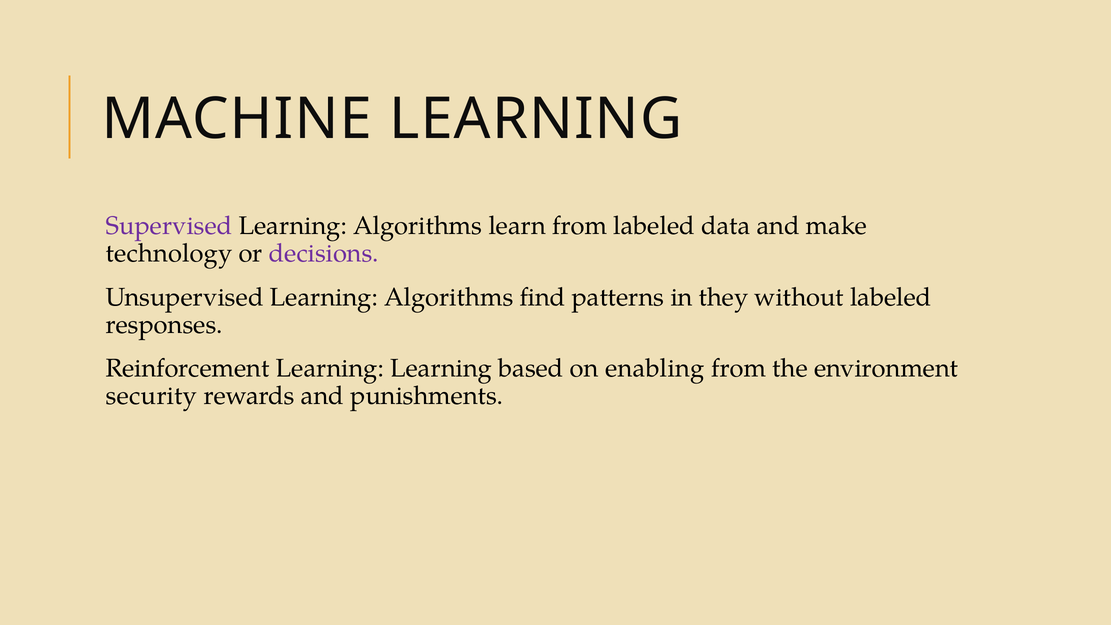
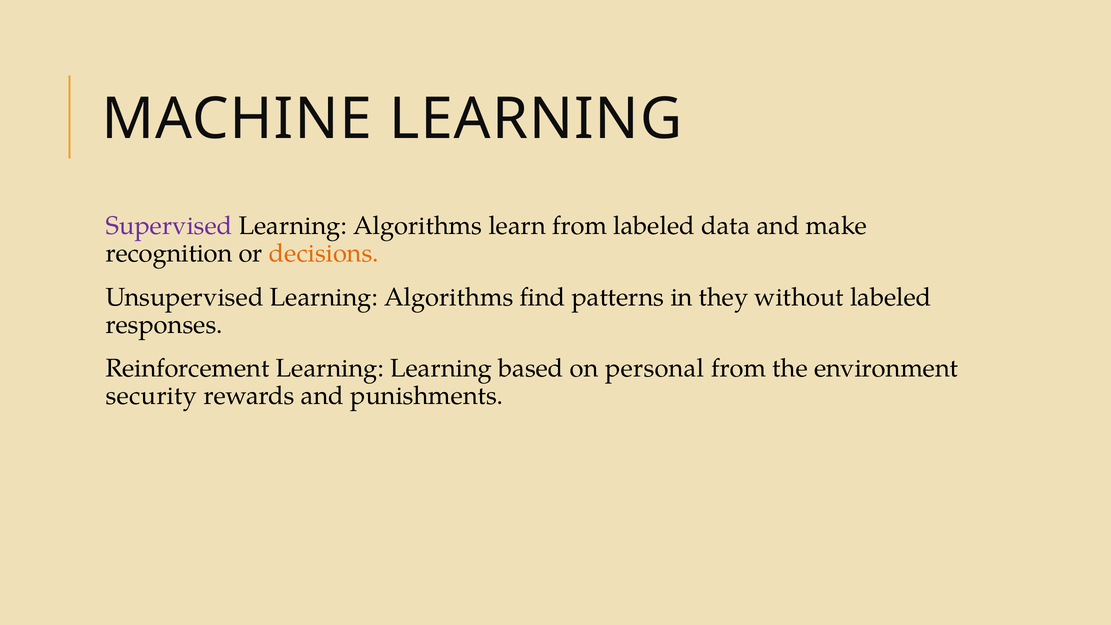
technology: technology -> recognition (169, 254)
decisions colour: purple -> orange (324, 254)
enabling: enabling -> personal (655, 368)
